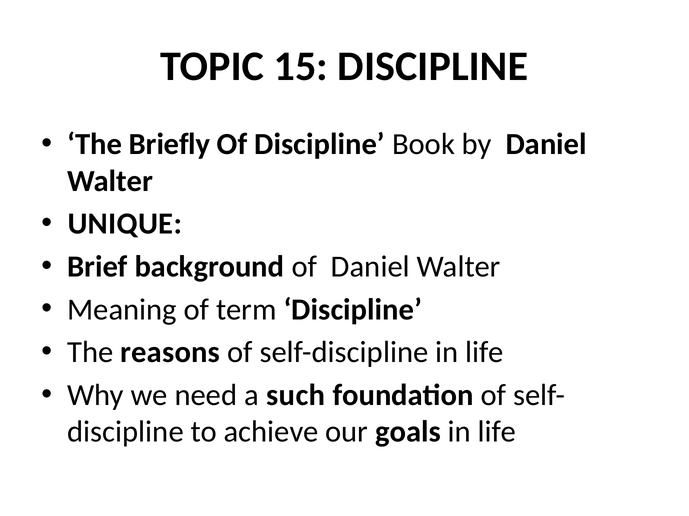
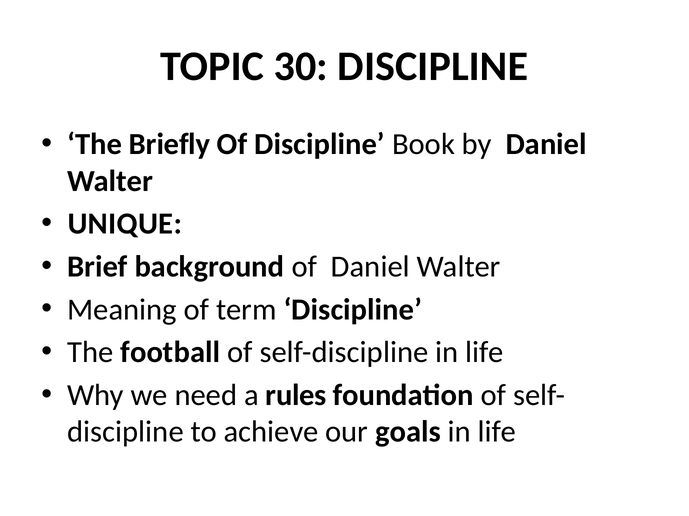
15: 15 -> 30 (301, 67)
reasons: reasons -> football (170, 353)
such: such -> rules (296, 396)
